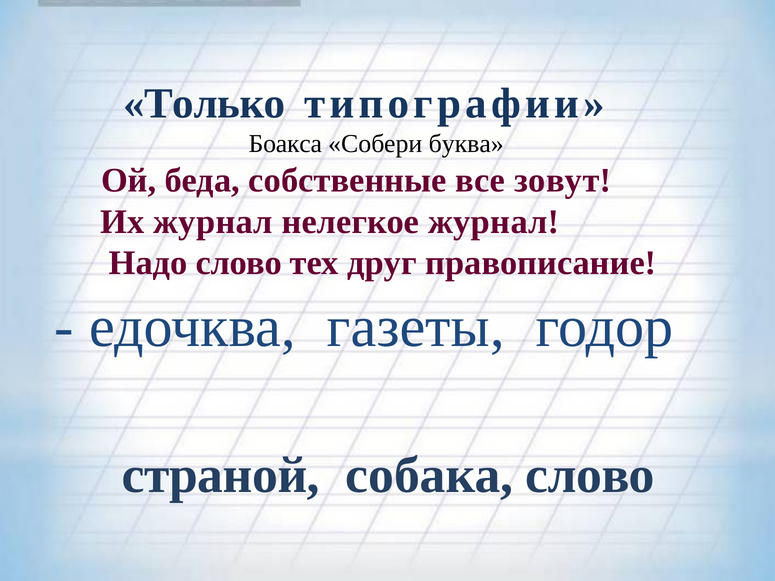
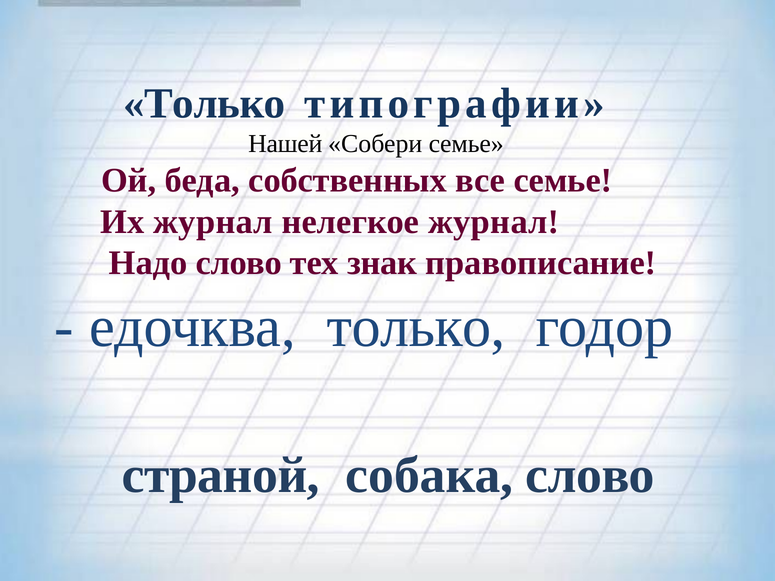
Боакса: Боакса -> Нашей (285, 144)
Собери буква: буква -> семье (466, 144)
собственные: собственные -> собственных (348, 180)
все зовут: зовут -> семье (563, 180)
друг: друг -> знак (382, 263)
едочква газеты: газеты -> только (416, 327)
